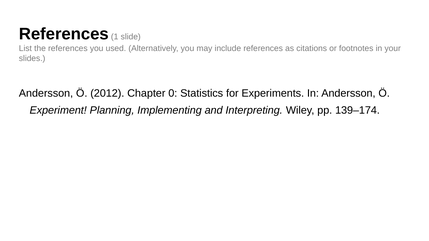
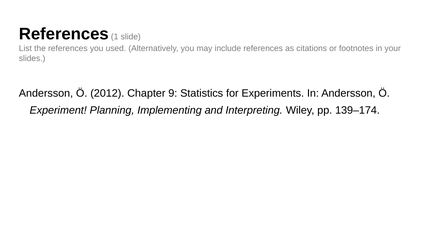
0: 0 -> 9 (173, 93)
